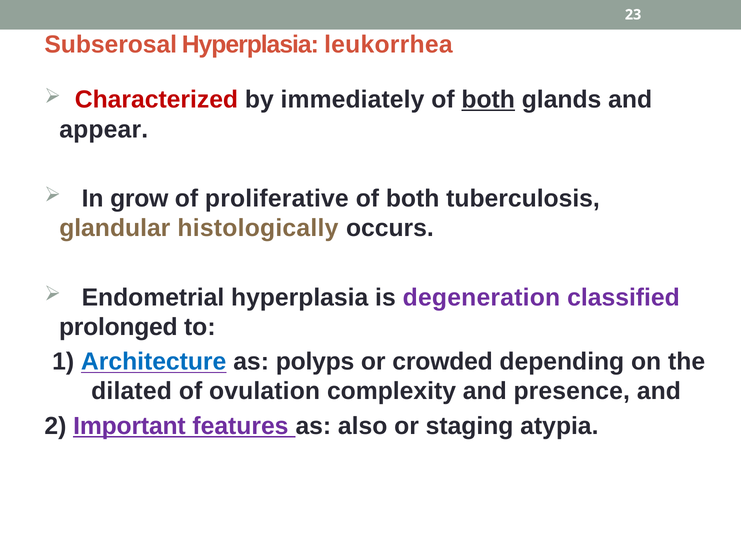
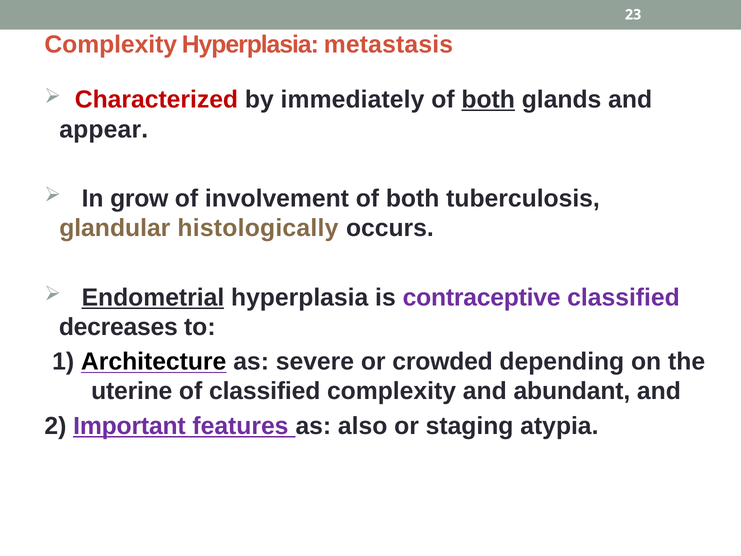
Subserosal: Subserosal -> Complexity (111, 44)
leukorrhea: leukorrhea -> metastasis (388, 44)
proliferative: proliferative -> involvement (277, 199)
Endometrial underline: none -> present (153, 297)
degeneration: degeneration -> contraceptive (482, 297)
prolonged: prolonged -> decreases (118, 327)
Architecture colour: blue -> black (154, 361)
polyps: polyps -> severe (315, 361)
dilated: dilated -> uterine (132, 391)
of ovulation: ovulation -> classified (265, 391)
presence: presence -> abundant (572, 391)
